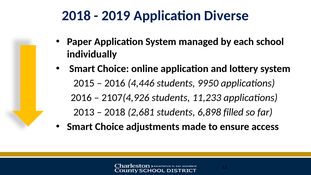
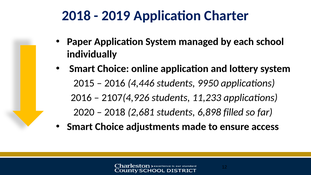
Diverse: Diverse -> Charter (227, 16)
2013: 2013 -> 2020 (84, 112)
